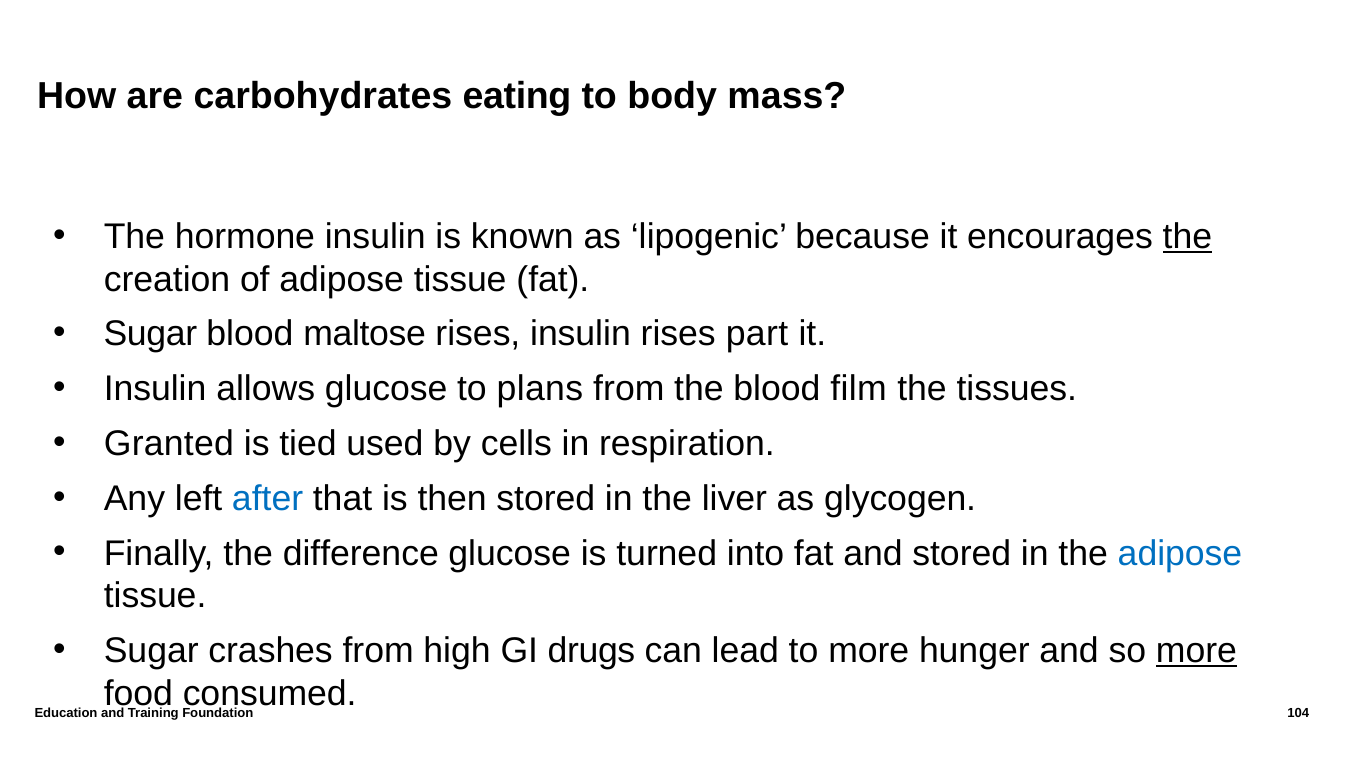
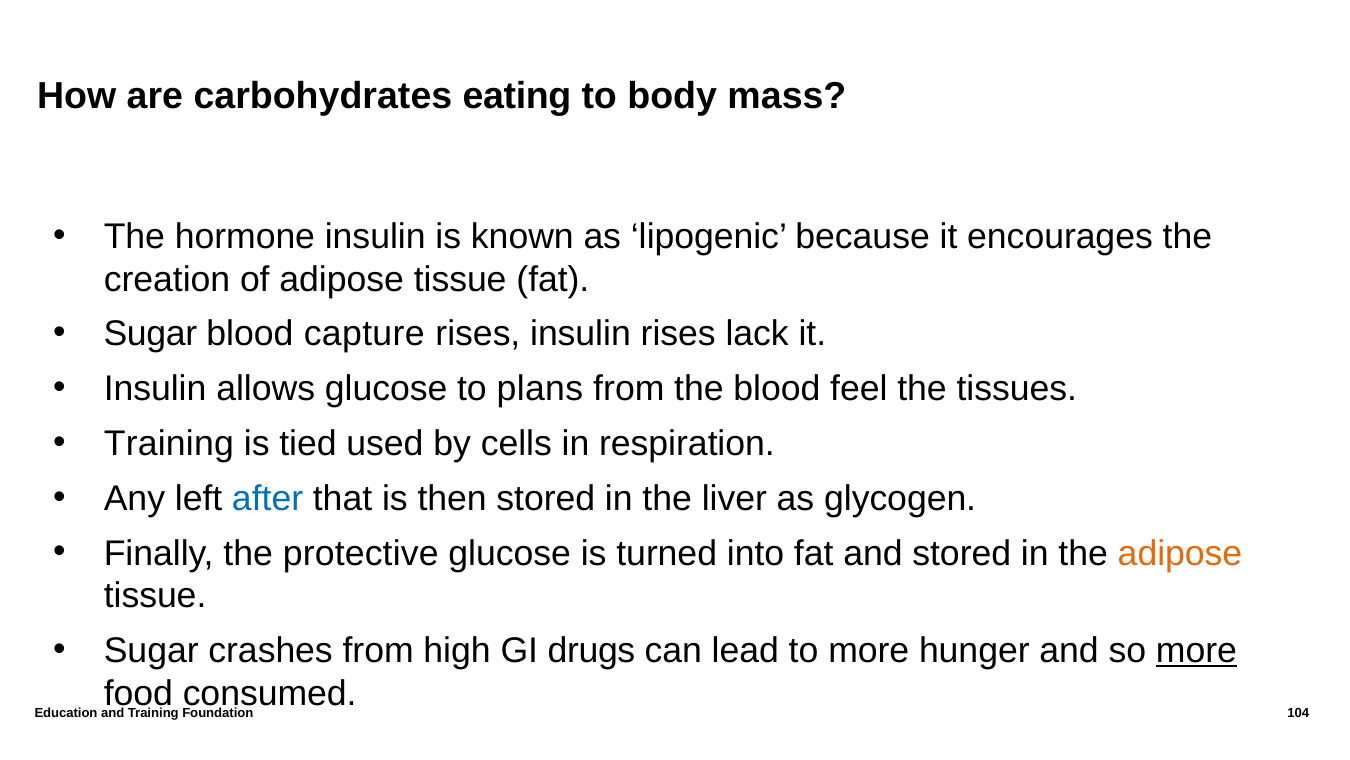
the underline: present -> none (1187, 236)
maltose: maltose -> capture (364, 334)
part: part -> lack (757, 334)
film: film -> feel (859, 389)
Granted: Granted -> Training (169, 443)
difference: difference -> protective (361, 553)
adipose colour: blue -> orange (1180, 553)
